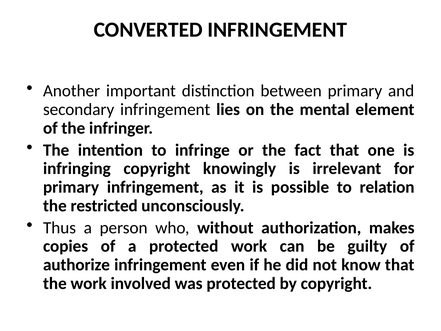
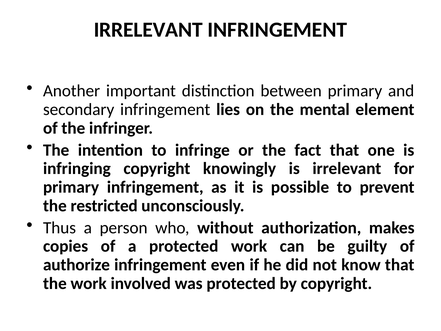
CONVERTED: CONVERTED -> IRRELEVANT (148, 30)
relation: relation -> prevent (387, 187)
